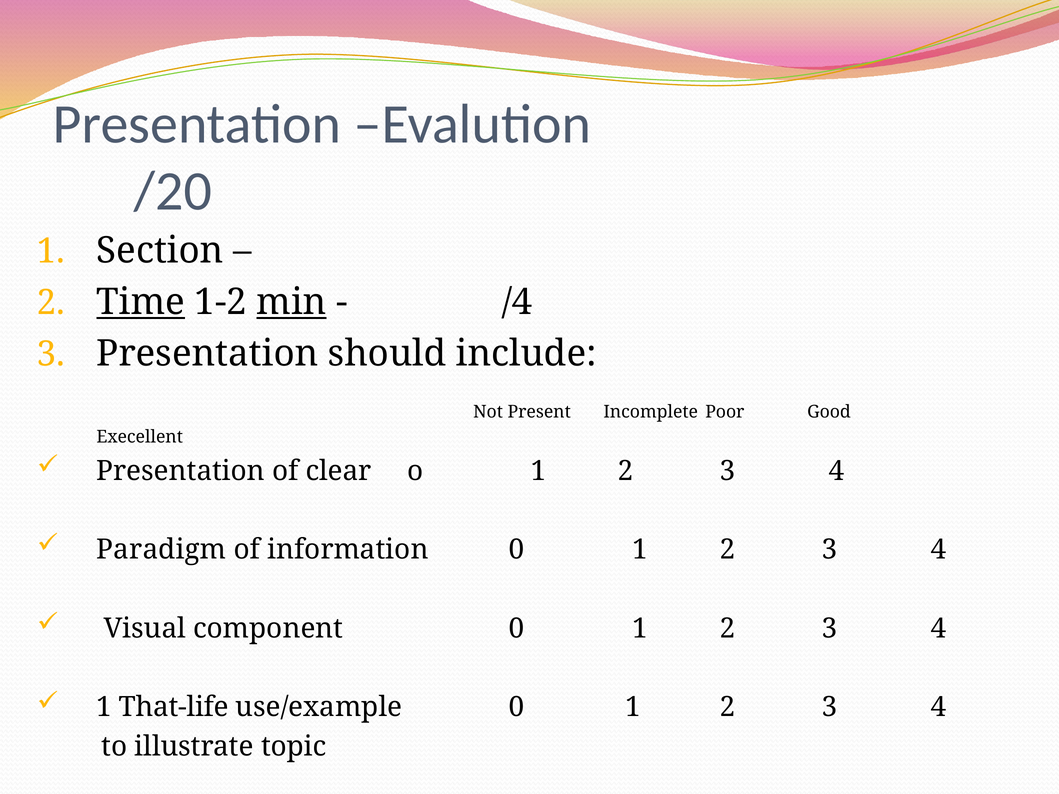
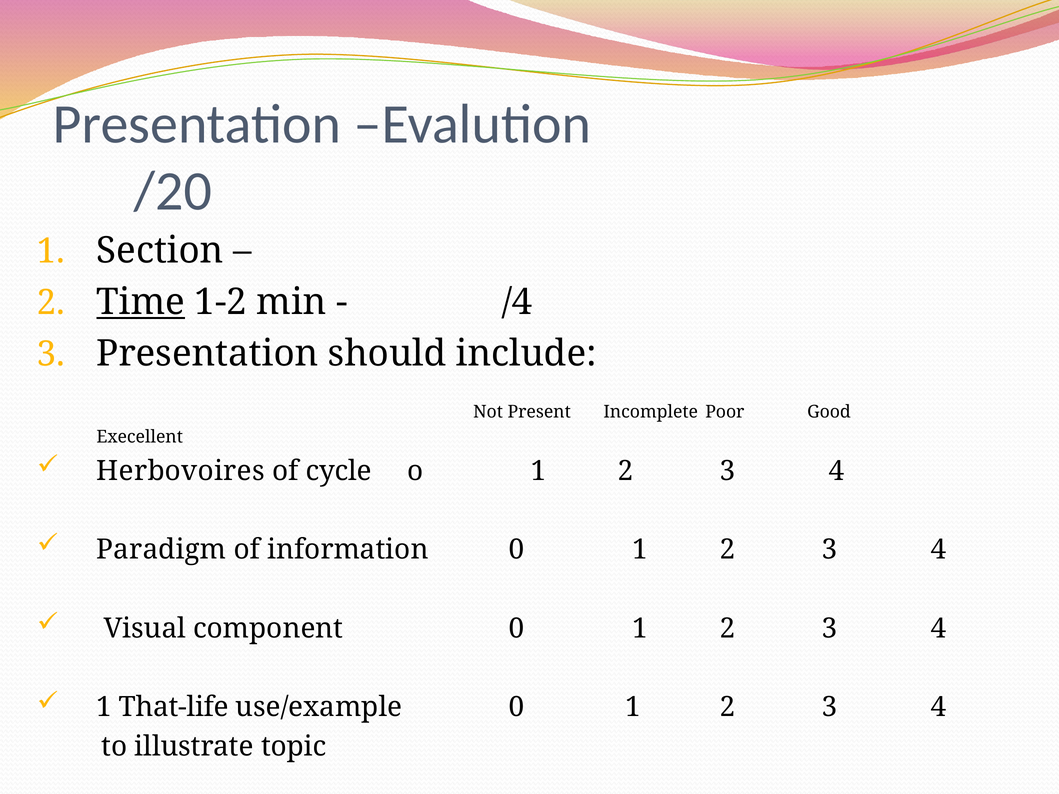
min underline: present -> none (292, 302)
Presentation: Presentation -> Herbovoires (181, 471)
clear: clear -> cycle (339, 471)
